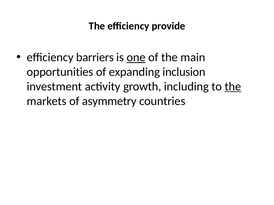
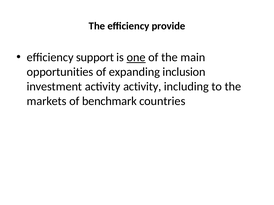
barriers: barriers -> support (95, 57)
activity growth: growth -> activity (142, 87)
the underline: present -> none (233, 87)
asymmetry: asymmetry -> benchmark (109, 101)
